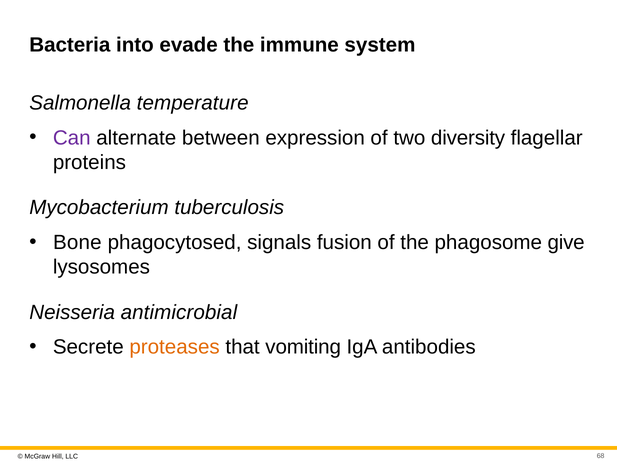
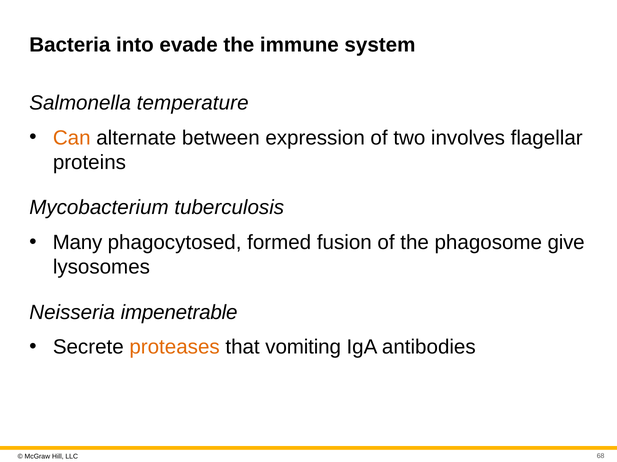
Can colour: purple -> orange (72, 138)
diversity: diversity -> involves (468, 138)
Bone: Bone -> Many (78, 243)
signals: signals -> formed (279, 243)
antimicrobial: antimicrobial -> impenetrable (179, 313)
